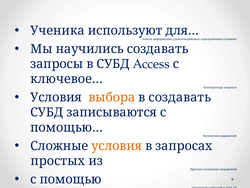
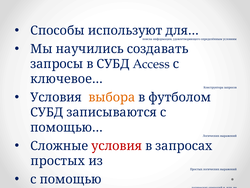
Ученика: Ученика -> Способы (57, 31)
в создавать: создавать -> футболом (180, 97)
условия colour: orange -> red (117, 145)
